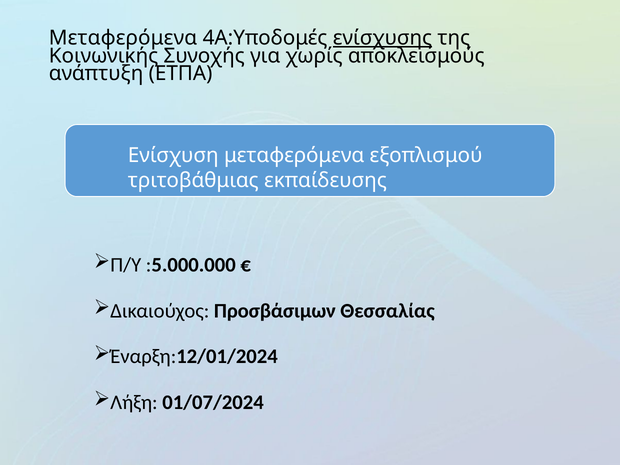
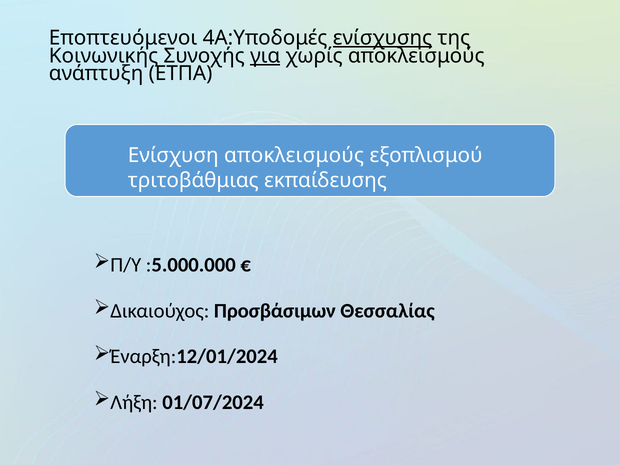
Μεταφερόμενα: Μεταφερόμενα -> Εποπτευόμενοι (123, 38)
για underline: none -> present (265, 56)
Ενίσχυση μεταφερόμενα: μεταφερόμενα -> αποκλεισμούς (294, 156)
